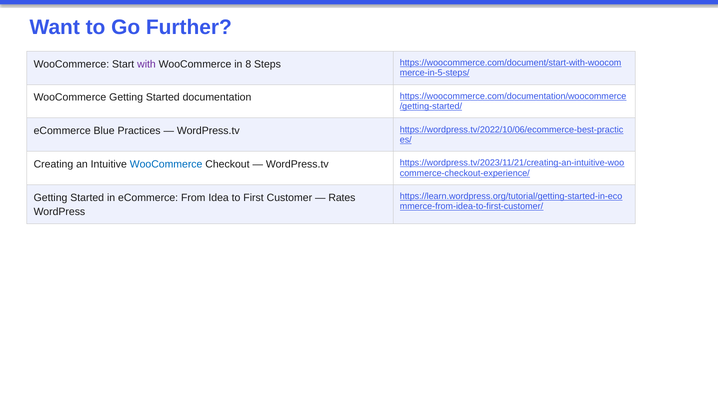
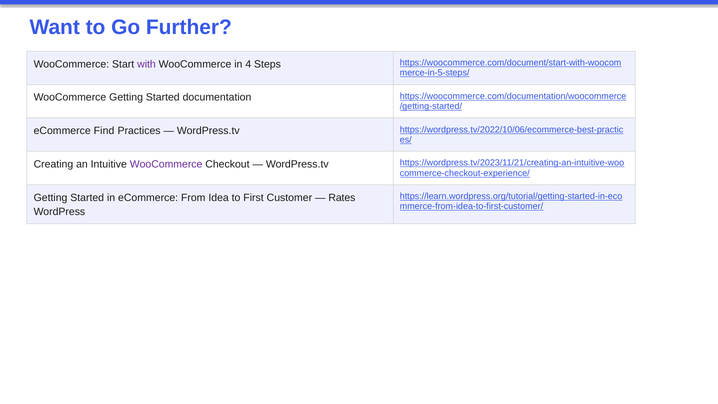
8: 8 -> 4 (248, 64)
Blue: Blue -> Find (104, 131)
WooCommerce colour: blue -> purple (166, 164)
